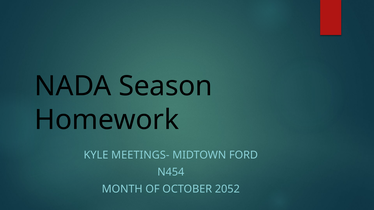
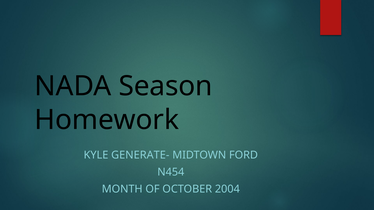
MEETINGS-: MEETINGS- -> GENERATE- (140, 155)
2052: 2052 -> 2004 (227, 189)
